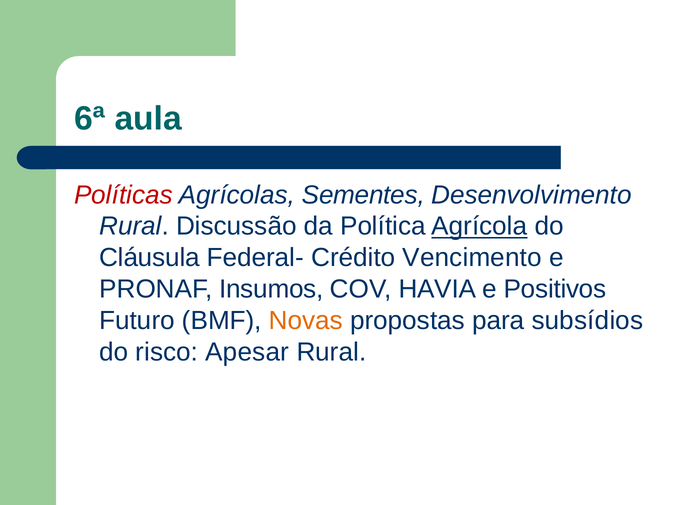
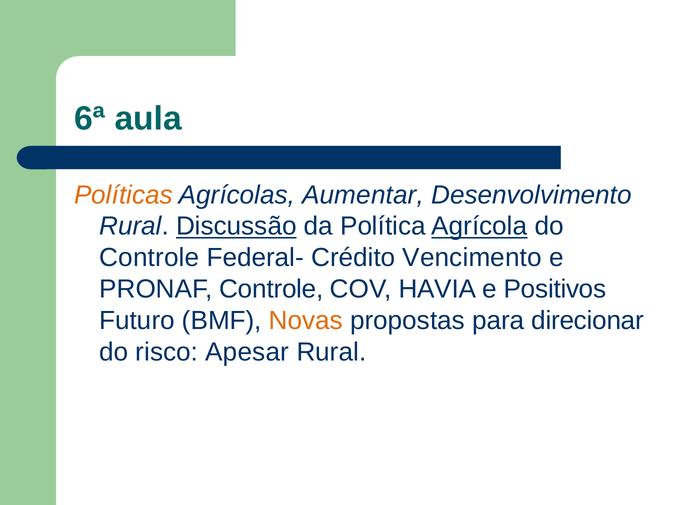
Políticas colour: red -> orange (123, 195)
Sementes: Sementes -> Aumentar (363, 195)
Discussão underline: none -> present (236, 226)
Cláusula: Cláusula -> Controle (149, 258)
PRONAF Insumos: Insumos -> Controle (271, 289)
subsídios: subsídios -> direcionar (588, 320)
